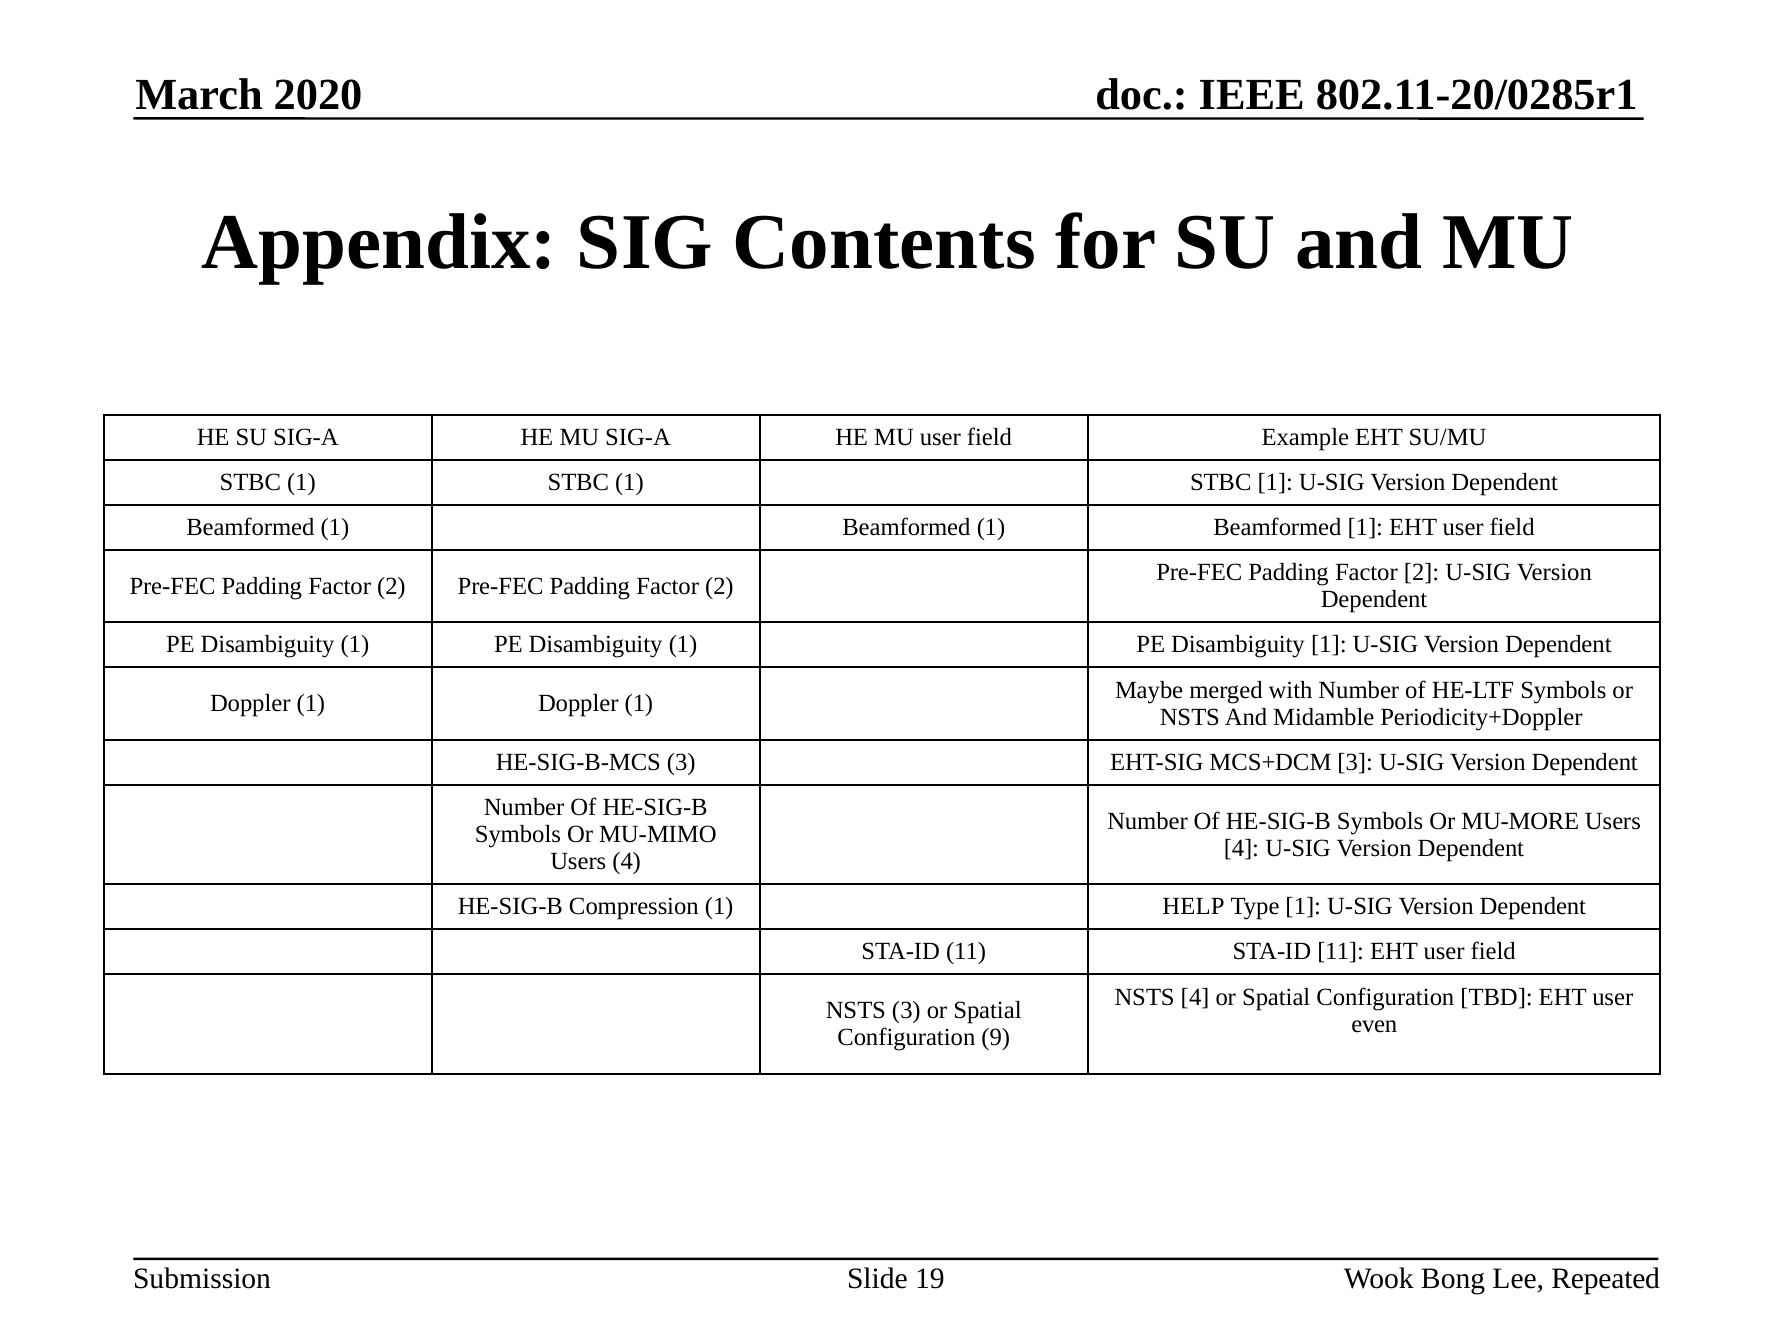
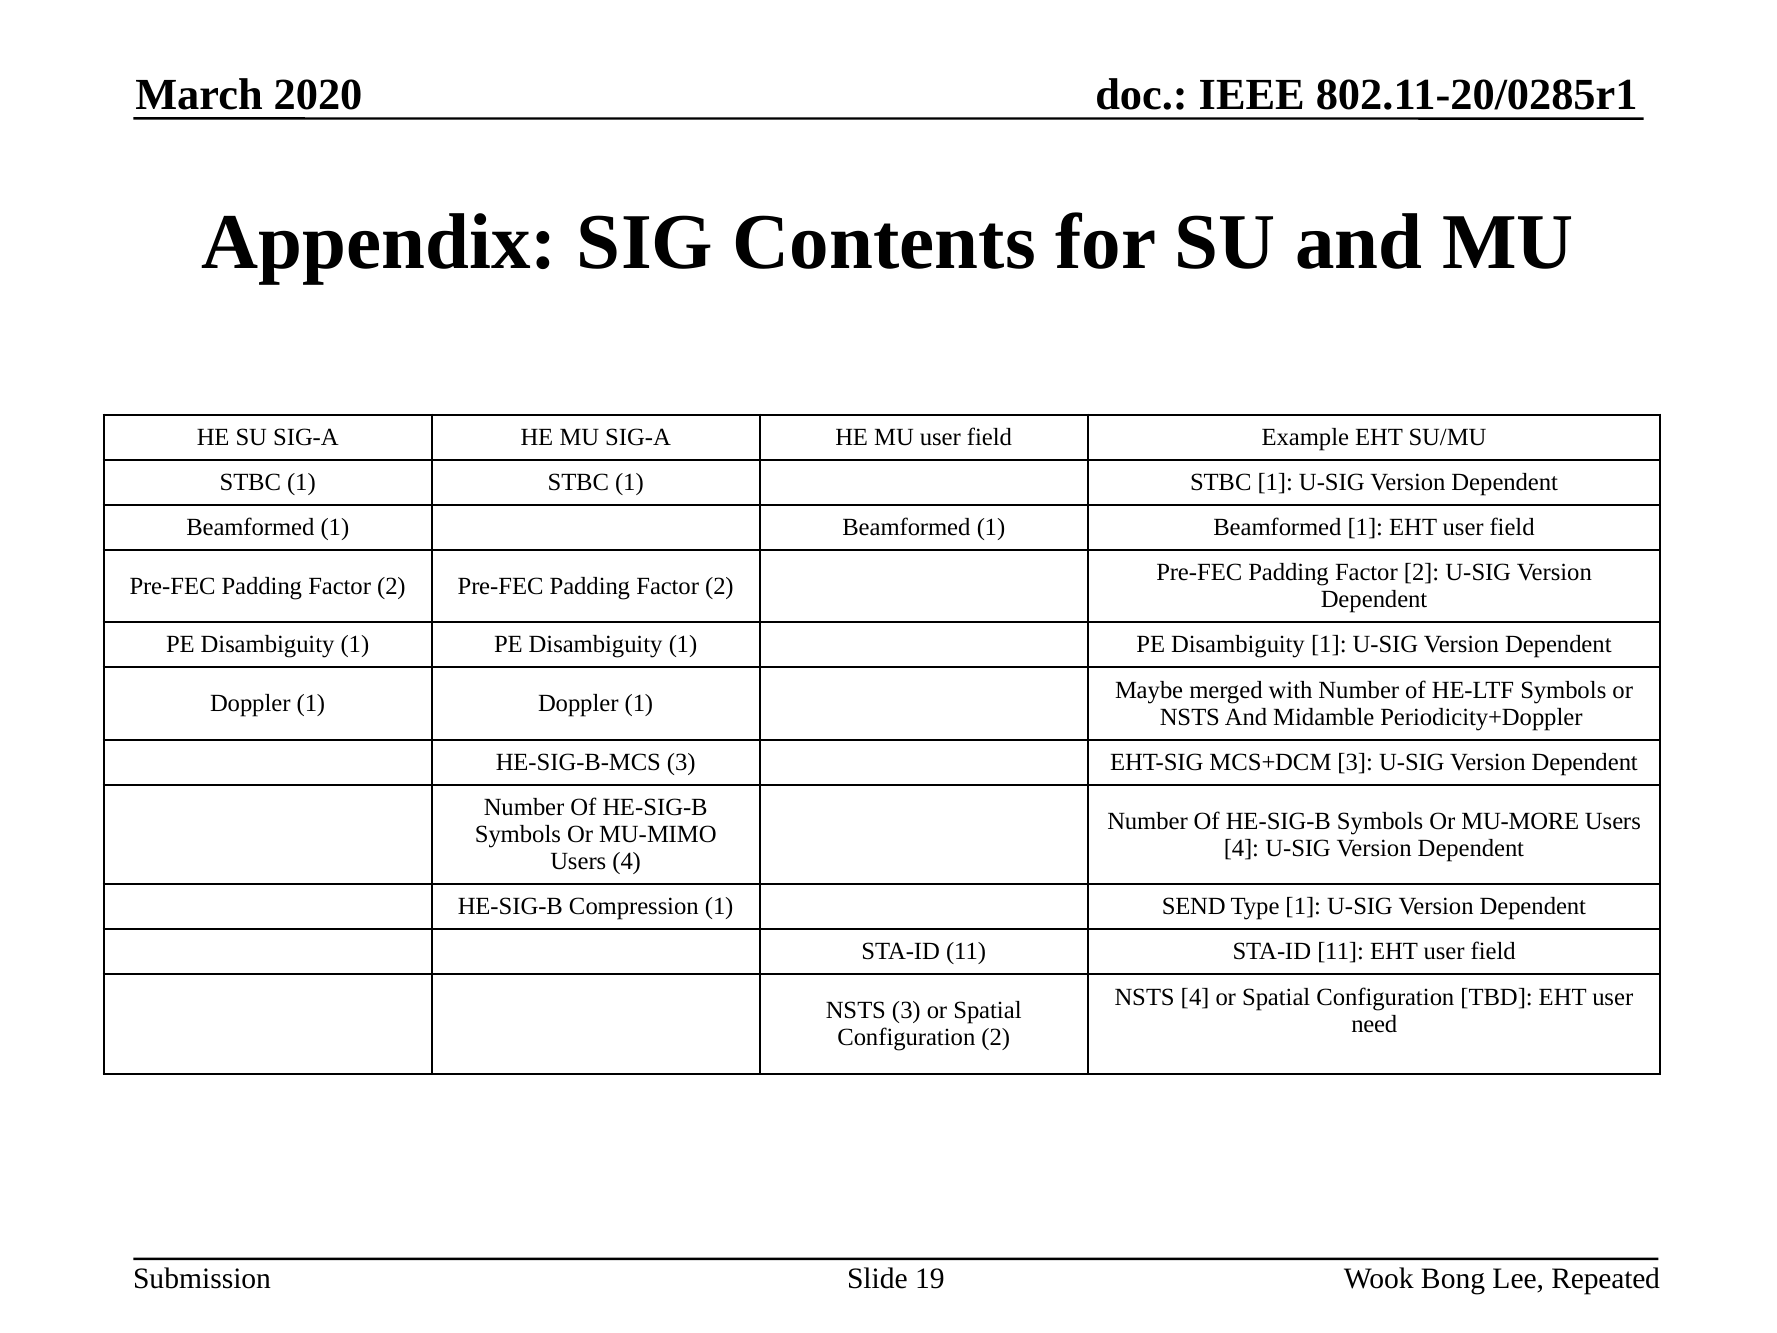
HELP: HELP -> SEND (1194, 907)
even: even -> need (1374, 1024)
Configuration 9: 9 -> 2 (996, 1038)
